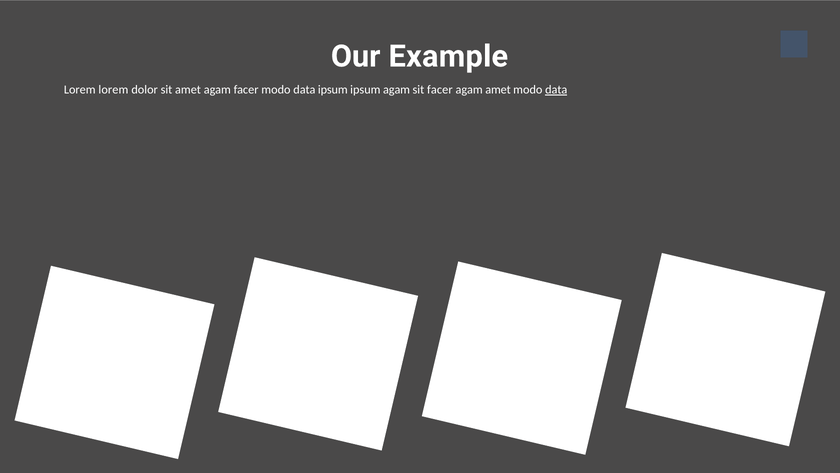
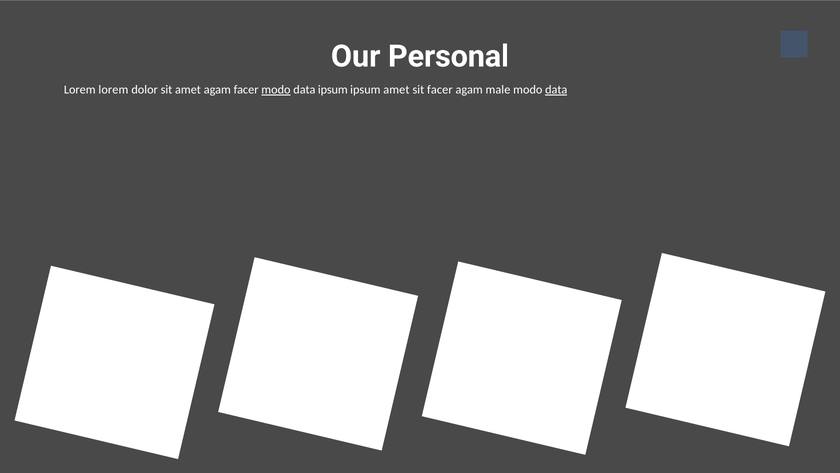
Example: Example -> Personal (449, 56)
modo underline: none -> present (276, 90)
ipsum agam: agam -> amet (396, 90)
agam amet: amet -> male (498, 90)
